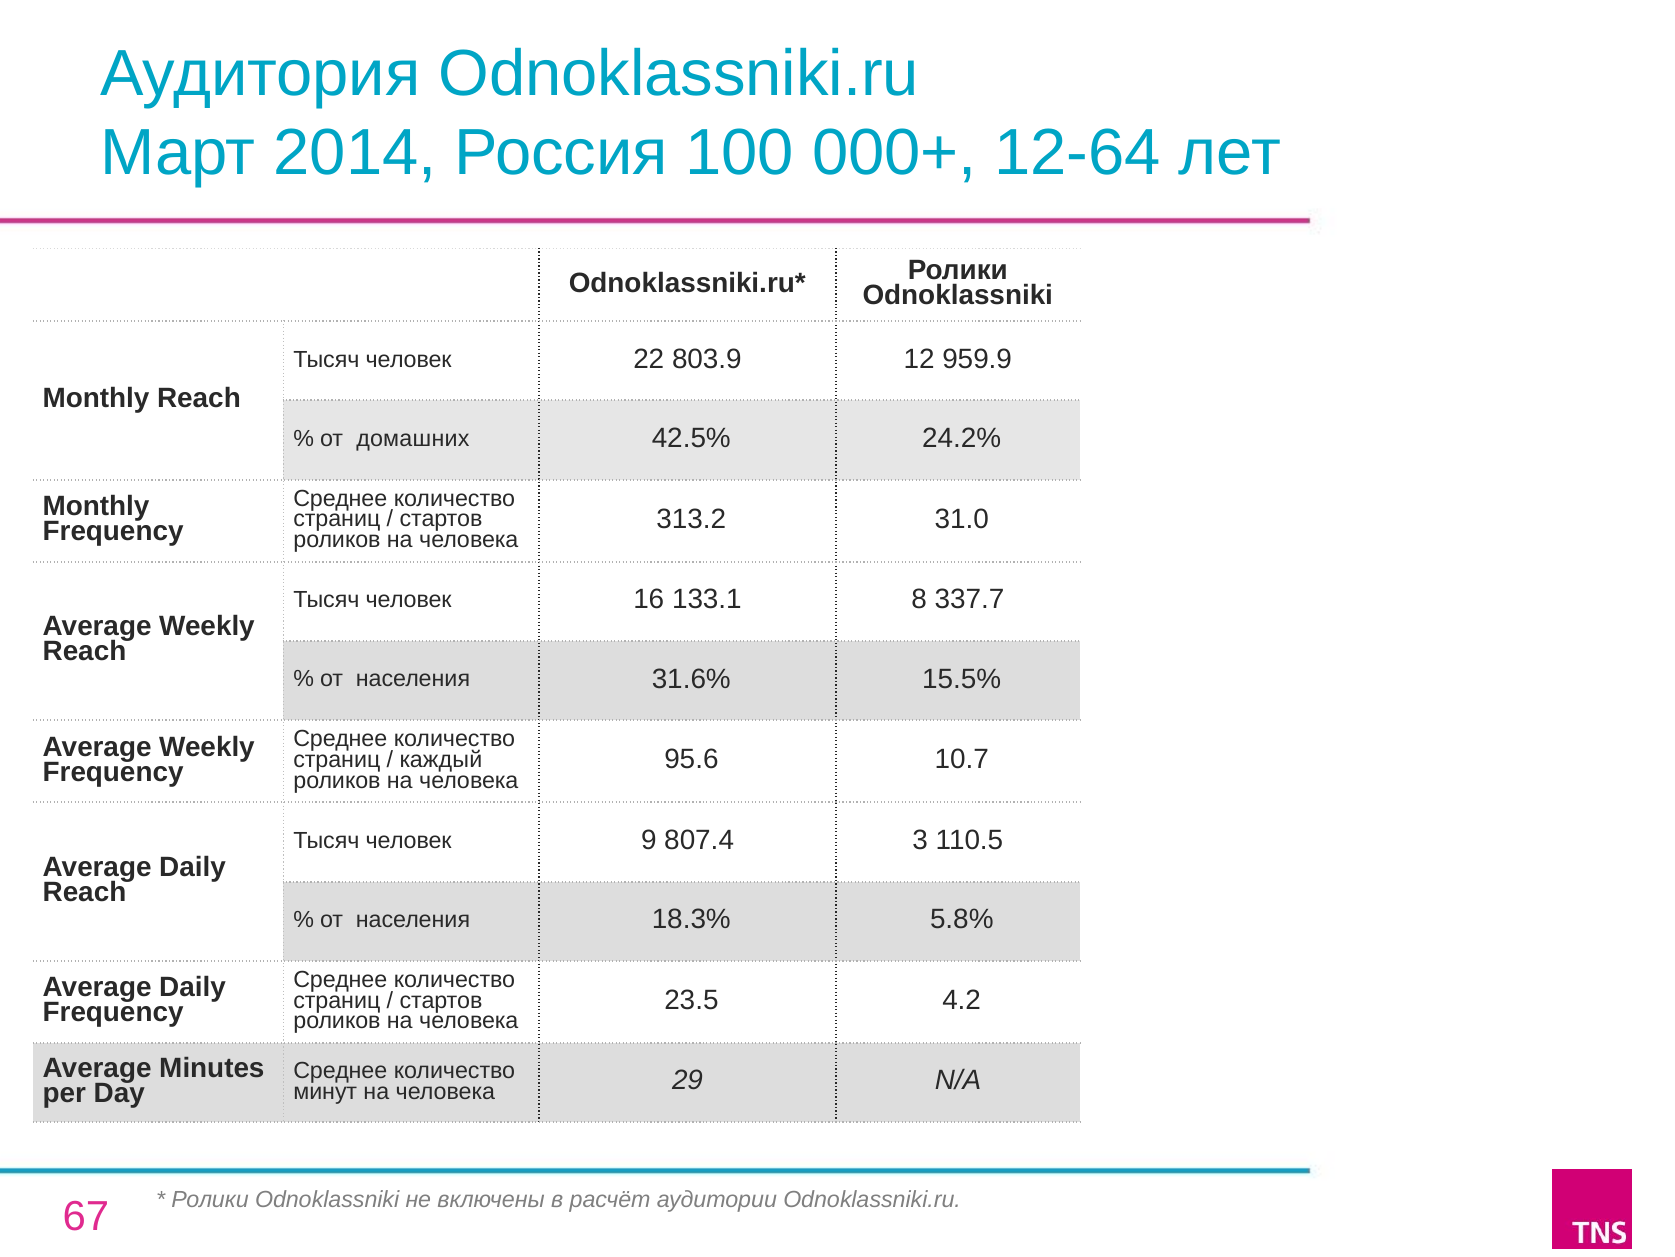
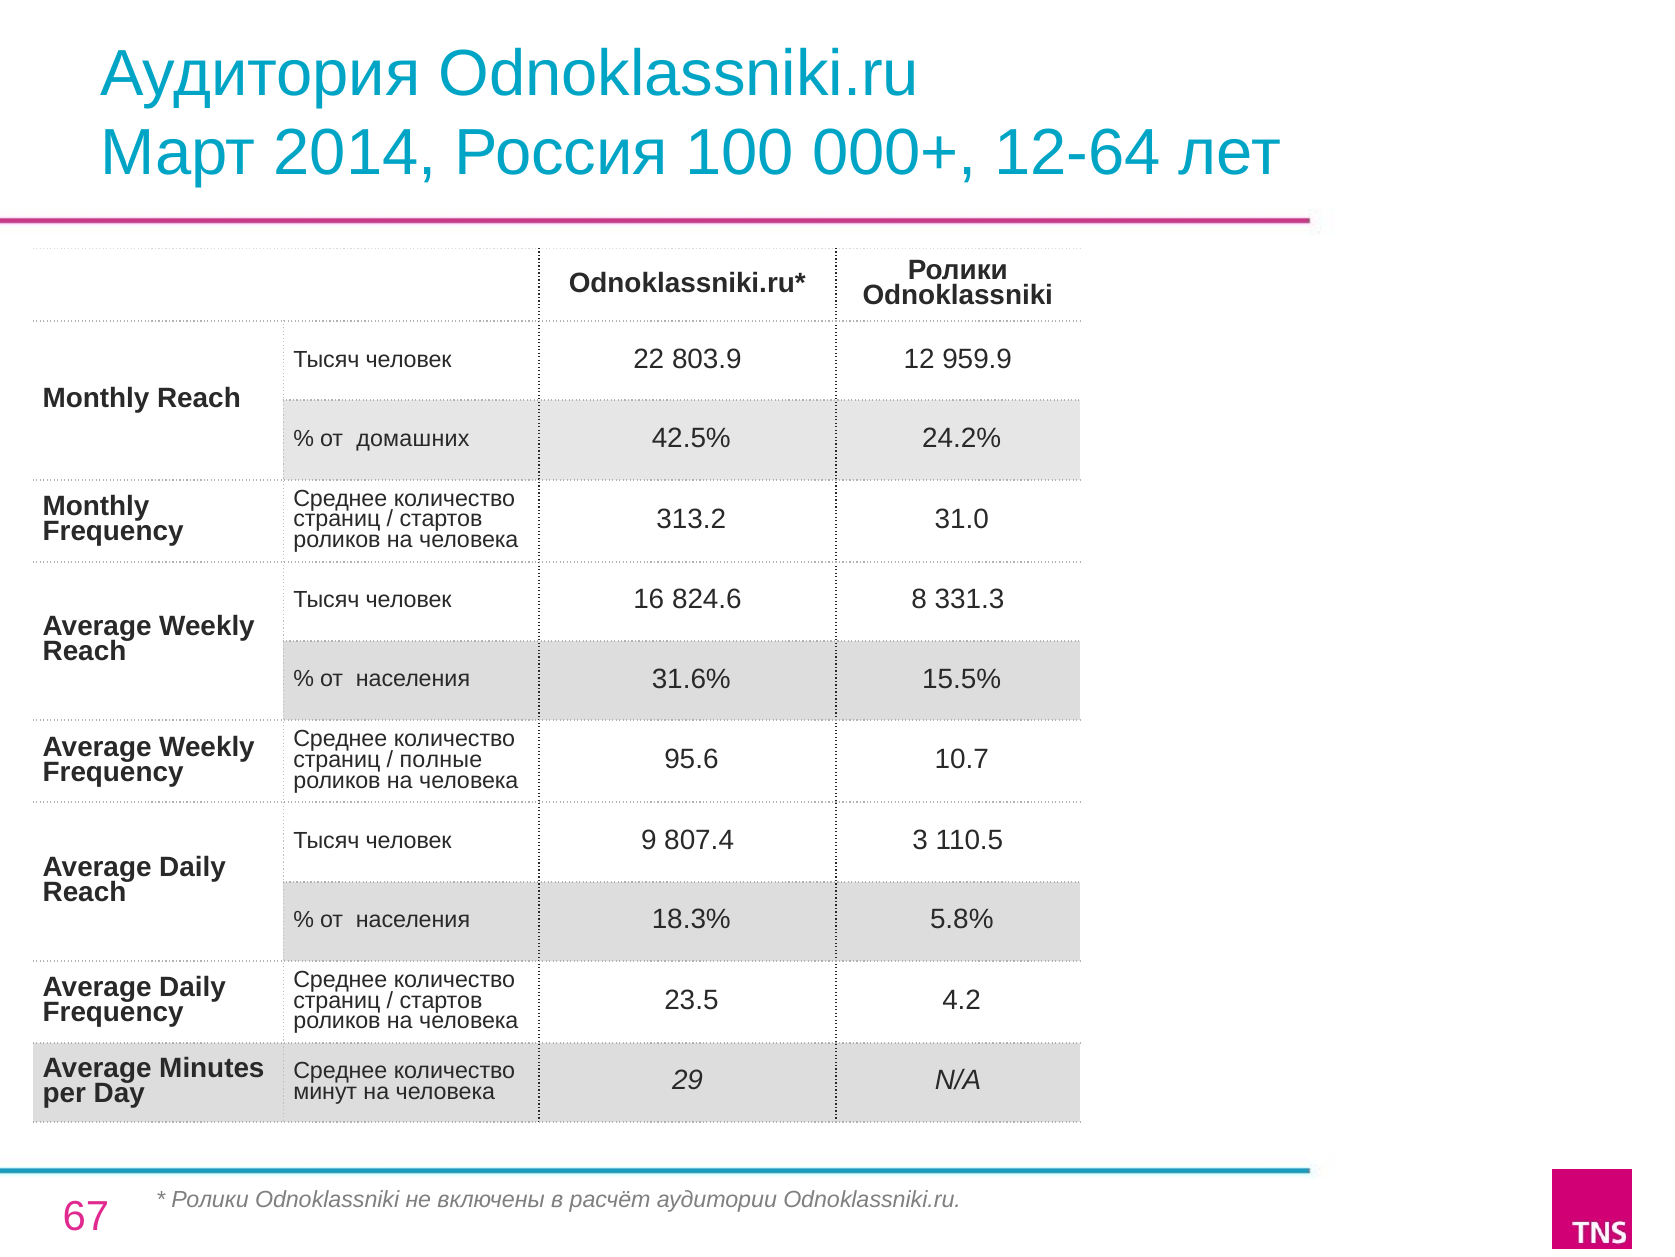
133.1: 133.1 -> 824.6 (707, 599)
337.7: 337.7 -> 331.3 (970, 599)
каждый: каждый -> полные (441, 759)
